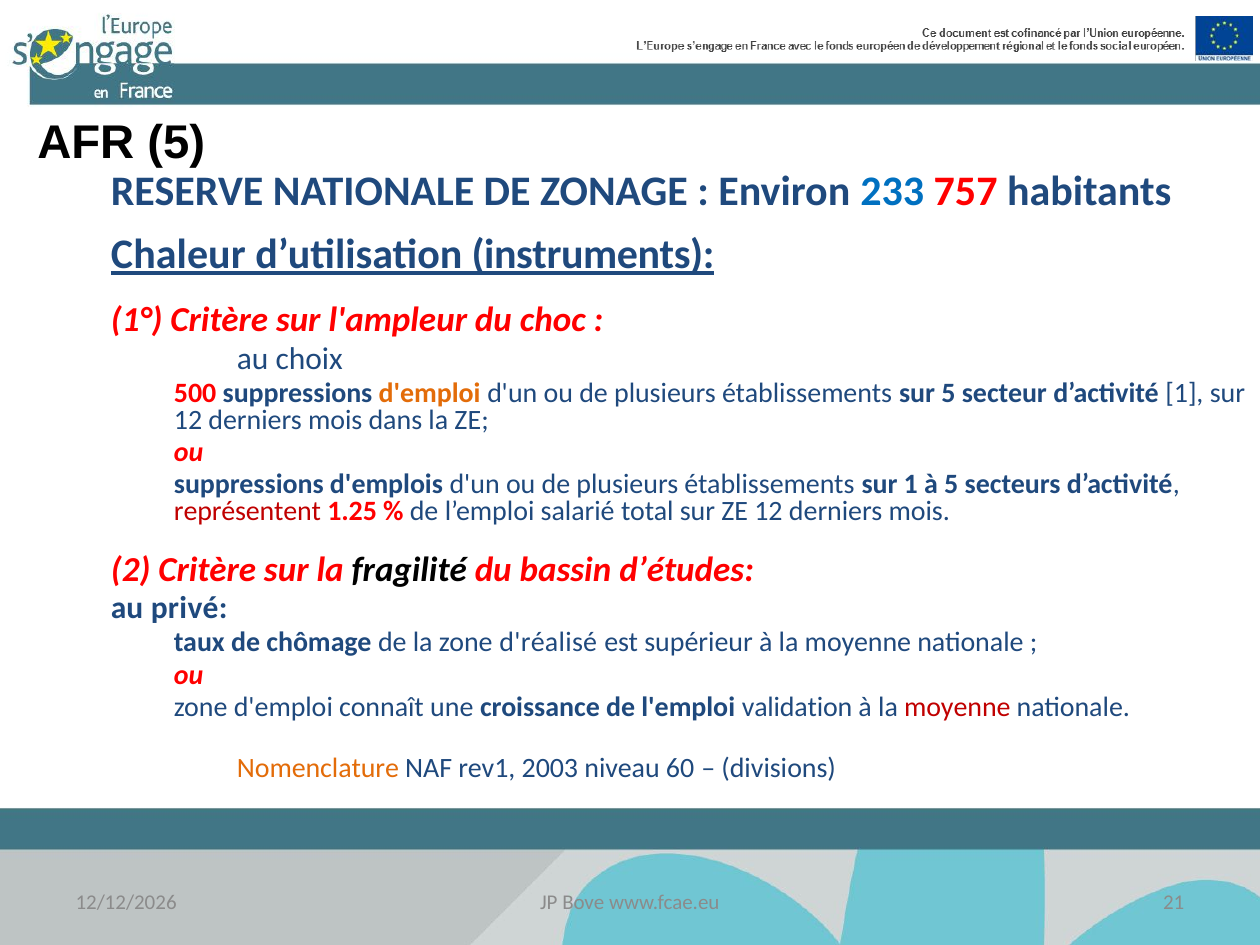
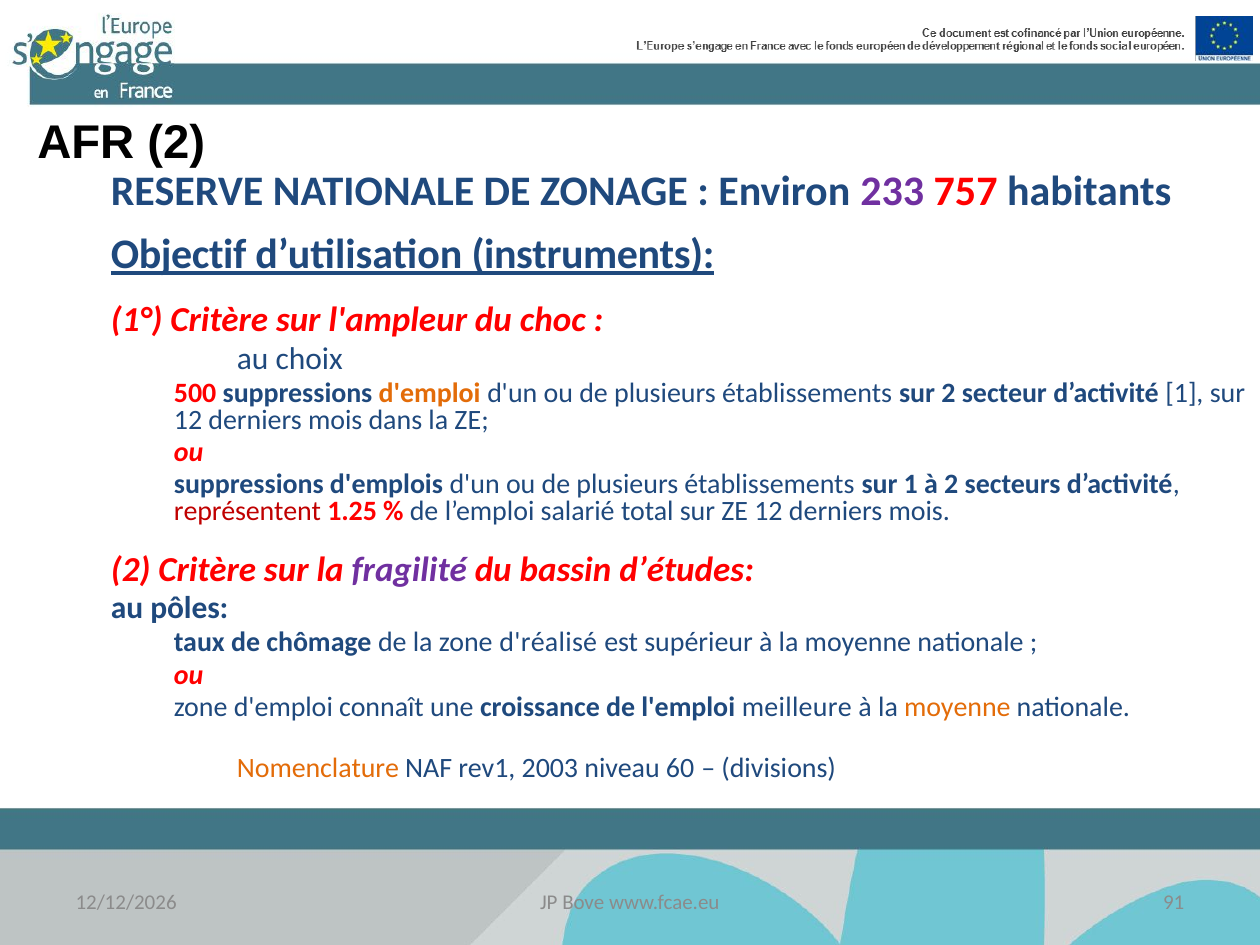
AFR 5: 5 -> 2 (176, 143)
233 colour: blue -> purple (892, 192)
Chaleur: Chaleur -> Objectif (179, 255)
sur 5: 5 -> 2 (948, 393)
à 5: 5 -> 2 (951, 485)
fragilité colour: black -> purple (409, 570)
privé: privé -> pôles (189, 608)
validation: validation -> meilleure (797, 707)
moyenne colour: red -> orange (957, 707)
21: 21 -> 91 (1174, 902)
